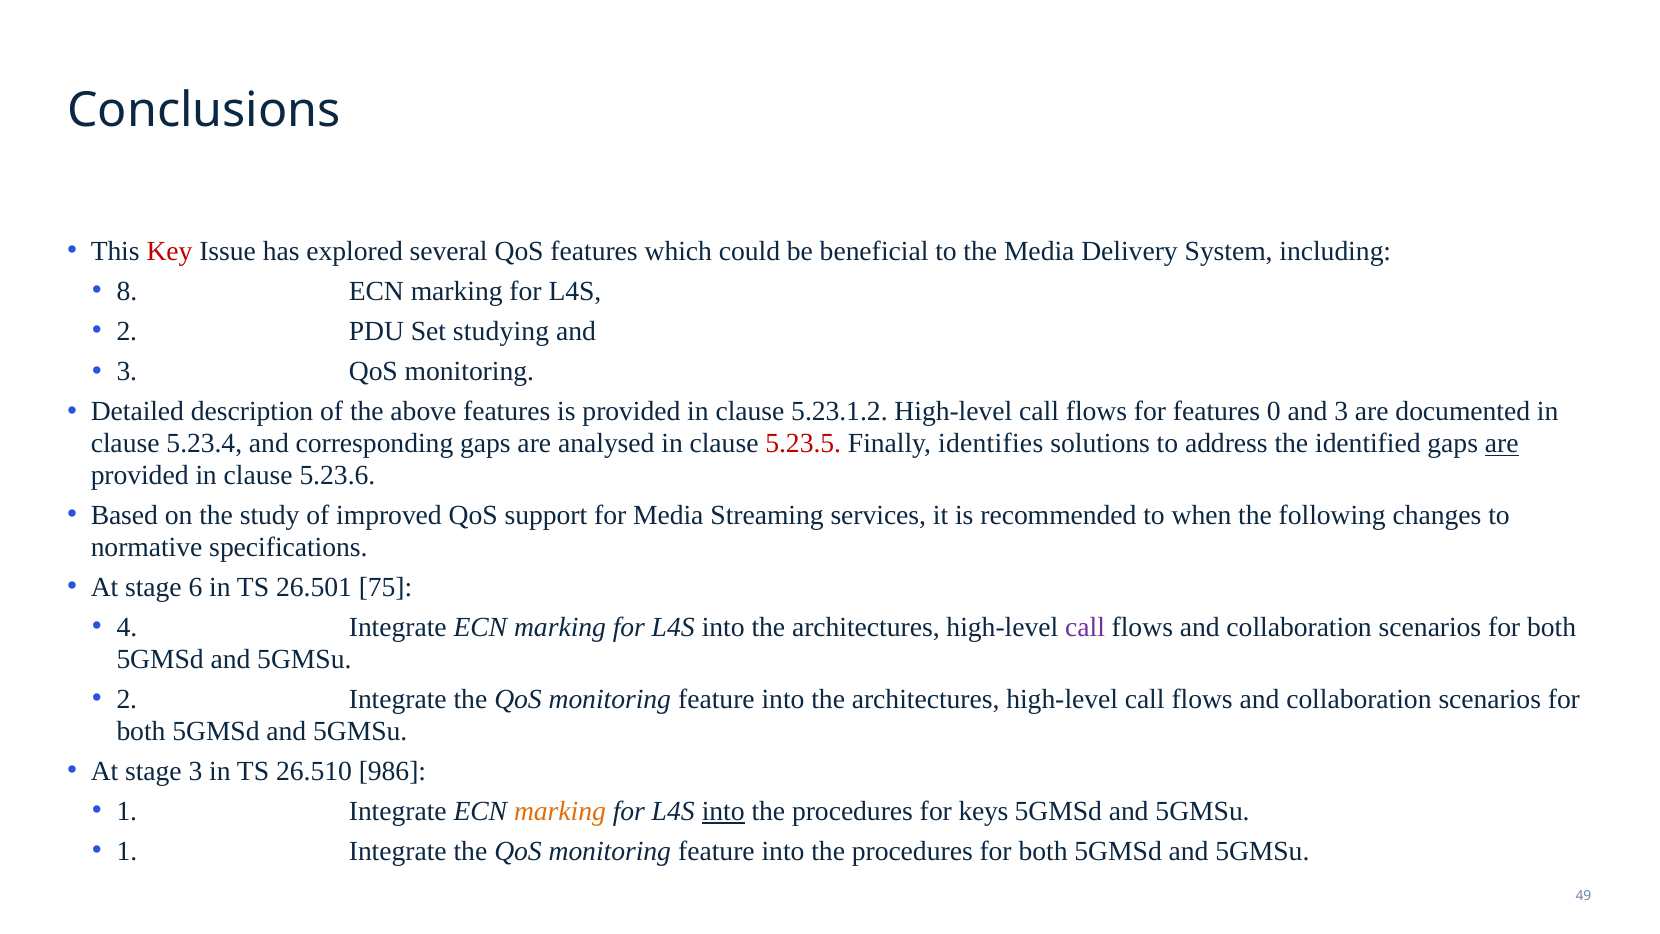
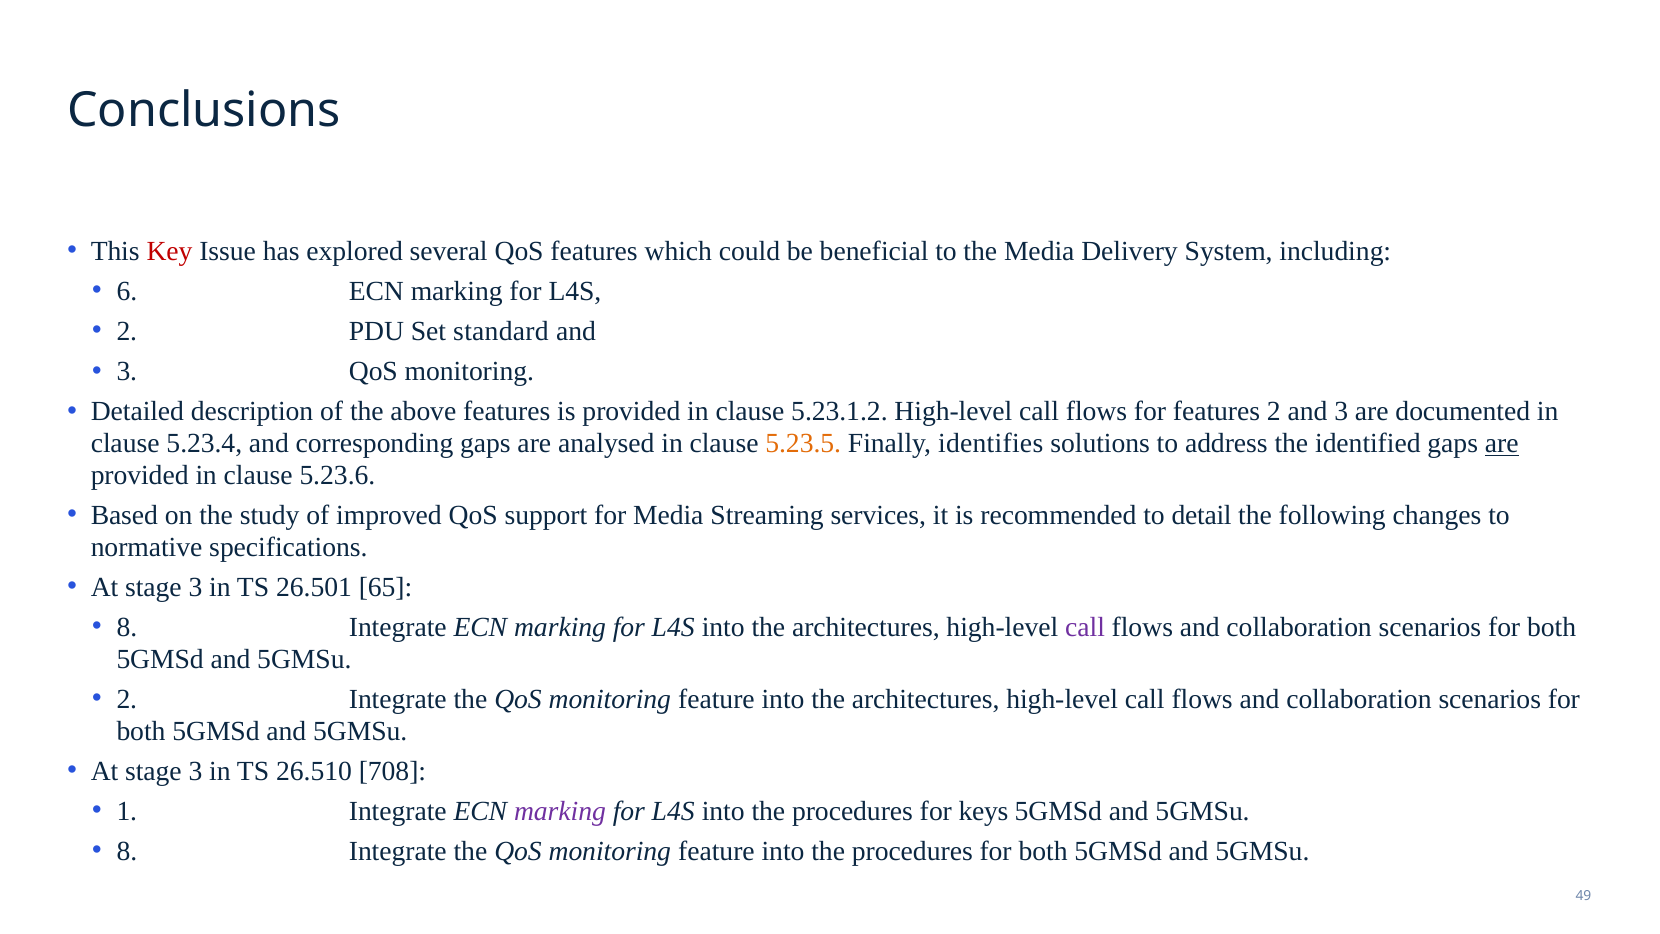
8: 8 -> 6 (127, 291)
studying: studying -> standard (501, 331)
features 0: 0 -> 2 (1274, 412)
5.23.5 colour: red -> orange (803, 443)
when: when -> detail (1202, 515)
6: 6 -> 3 (195, 587)
75: 75 -> 65 (386, 587)
4: 4 -> 8 (127, 627)
986: 986 -> 708 (392, 771)
marking colour: orange -> purple (560, 811)
into underline: present -> none (723, 811)
1: 1 -> 8 (127, 851)
